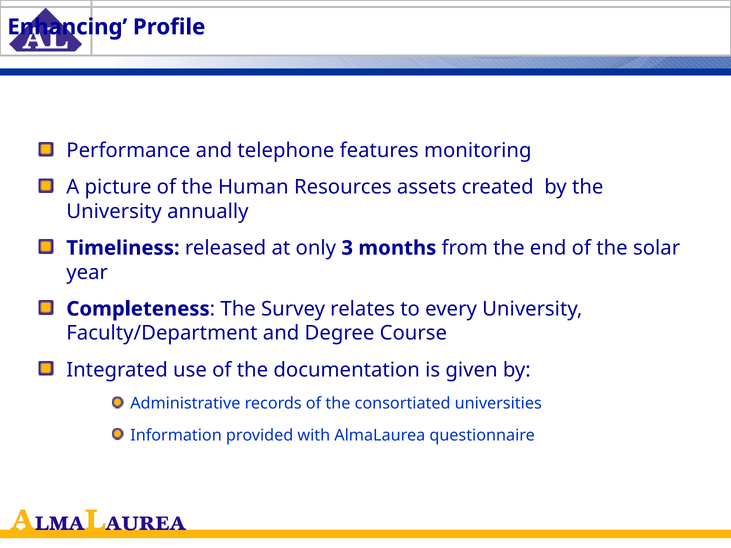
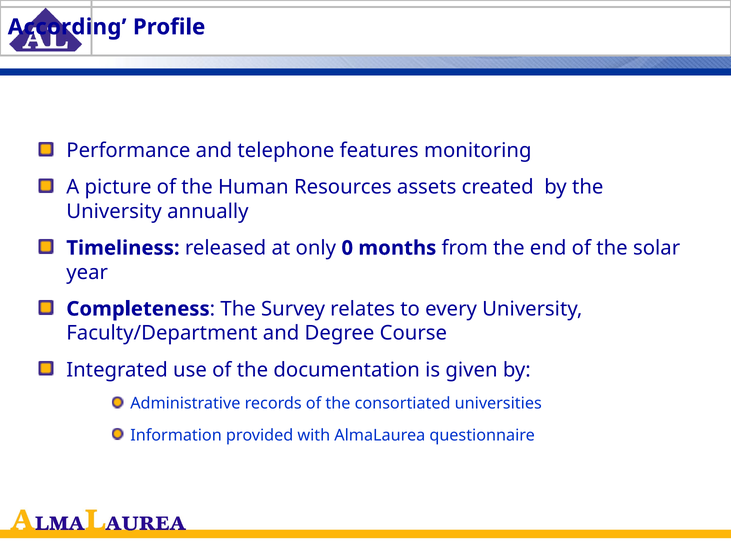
Enhancing: Enhancing -> According (67, 27)
3: 3 -> 0 (347, 248)
